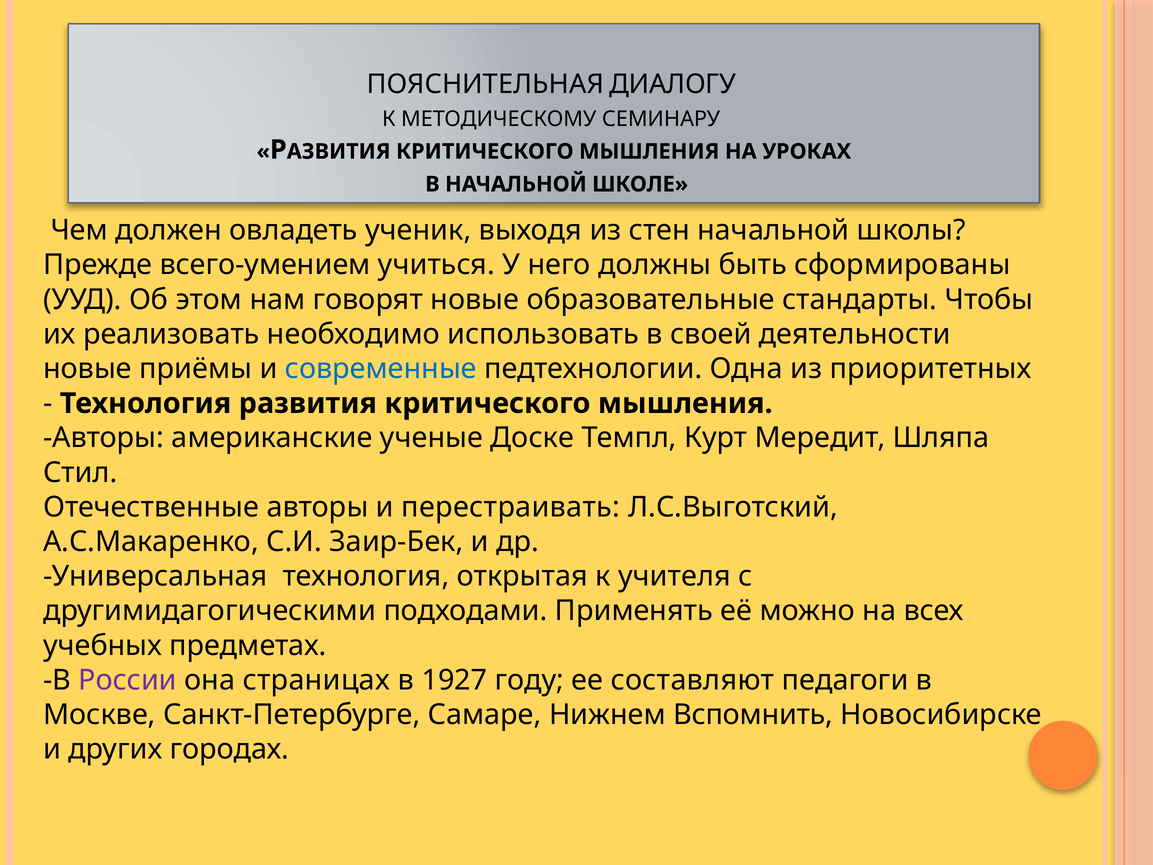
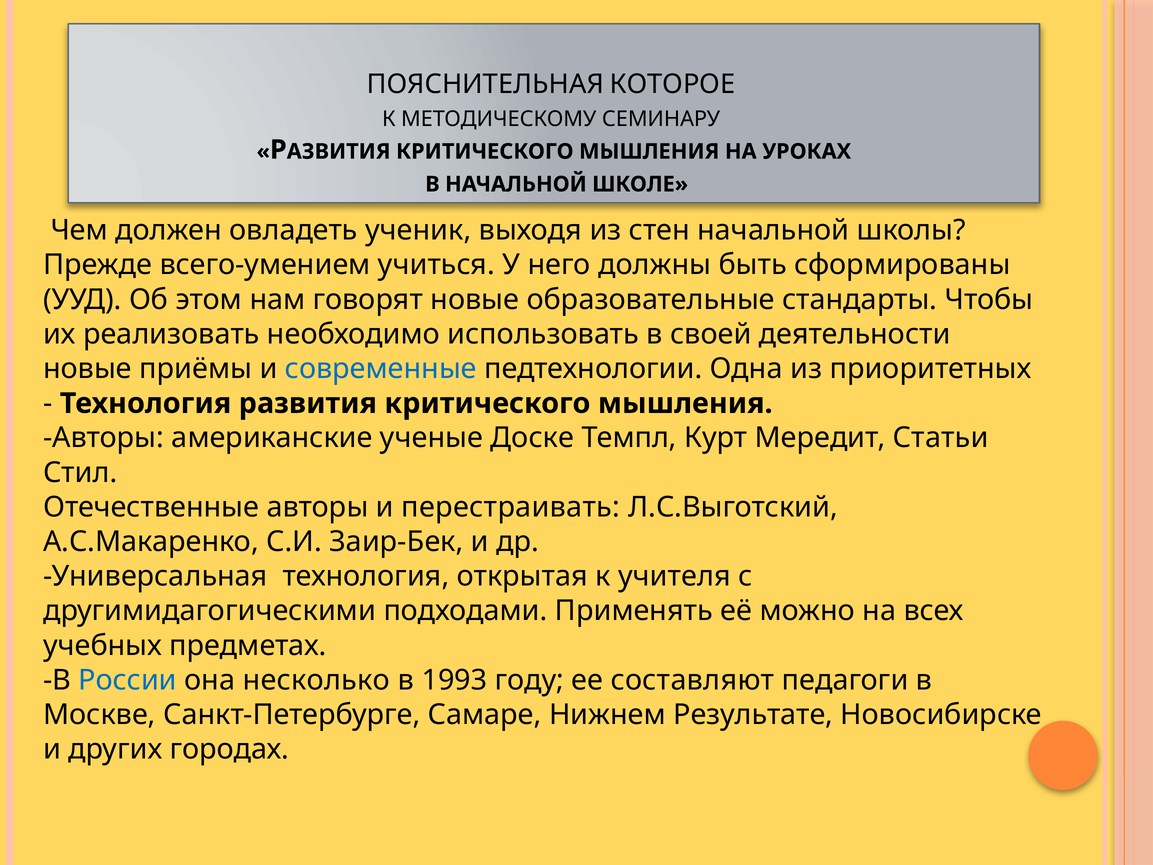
ДИАЛОГУ: ДИАЛОГУ -> КОТОРОЕ (672, 84)
Шляпа: Шляпа -> Статьи (941, 438)
России colour: purple -> blue (128, 680)
страницах: страницах -> несколько (316, 680)
1927: 1927 -> 1993 (454, 680)
Вспомнить: Вспомнить -> Результате (753, 715)
